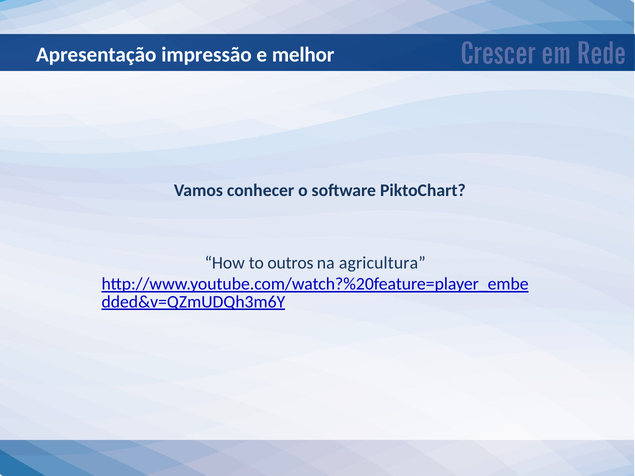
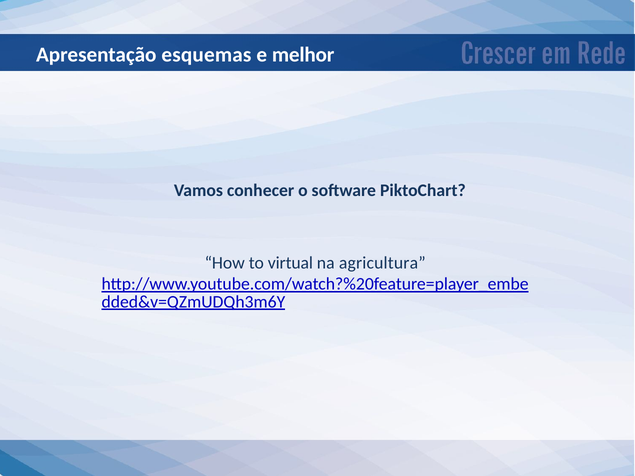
impressão: impressão -> esquemas (206, 55)
outros: outros -> virtual (290, 263)
